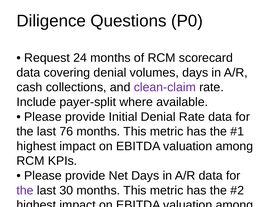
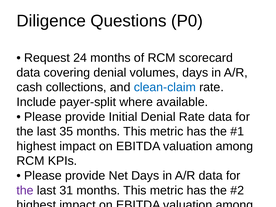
clean-claim colour: purple -> blue (165, 87)
76: 76 -> 35 (66, 131)
30: 30 -> 31 (66, 190)
